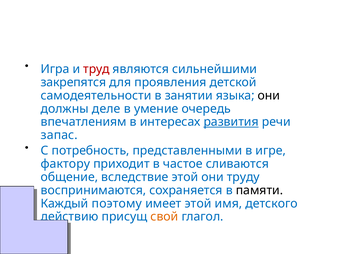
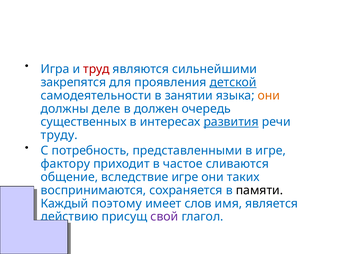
детской underline: none -> present (233, 82)
они colour: black -> orange (269, 96)
умение: умение -> должен (156, 109)
впечатлениям: впечатлениям -> существенных (84, 122)
запас: запас -> труду (59, 135)
вследствие этой: этой -> игре (185, 177)
труду: труду -> таких (243, 177)
имеет этой: этой -> слов (198, 204)
детского: детского -> является (272, 204)
свой colour: orange -> purple (164, 217)
